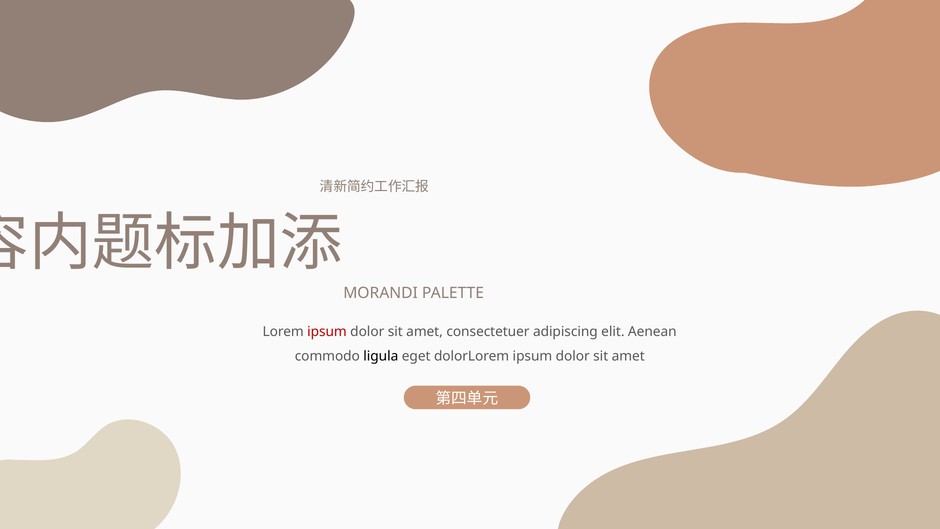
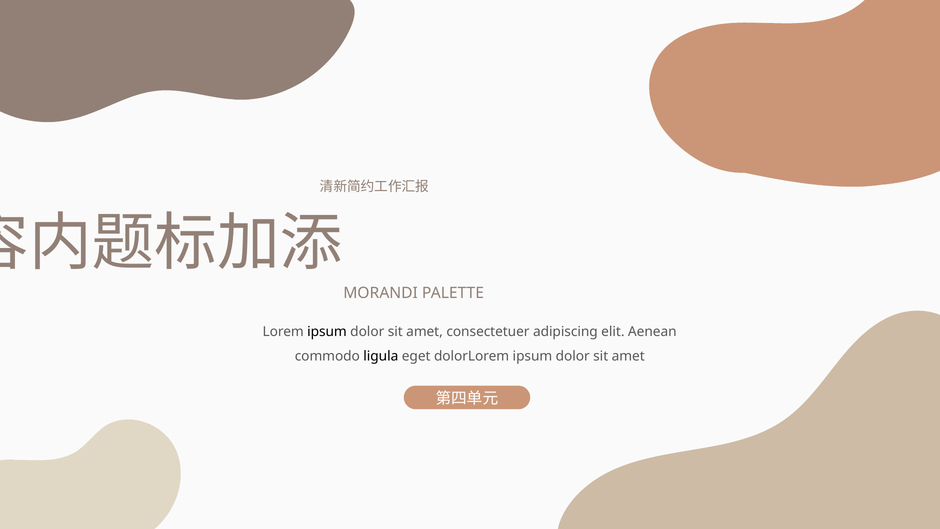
ipsum colour: red -> black (327, 331)
